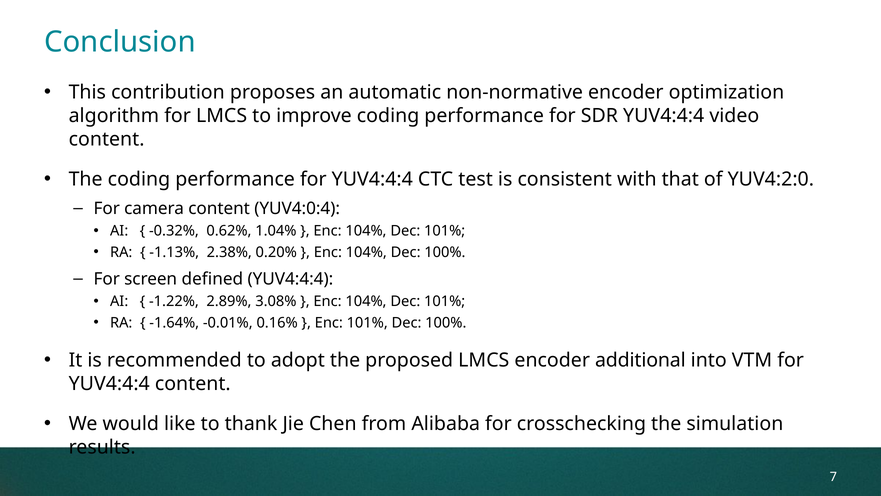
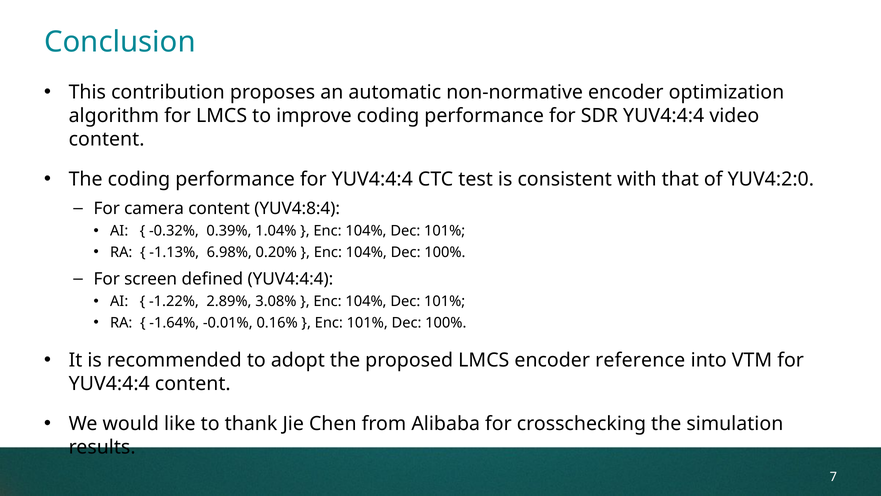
YUV4:0:4: YUV4:0:4 -> YUV4:8:4 (297, 208)
0.62%: 0.62% -> 0.39% (229, 231)
2.38%: 2.38% -> 6.98% (229, 252)
additional: additional -> reference (640, 360)
